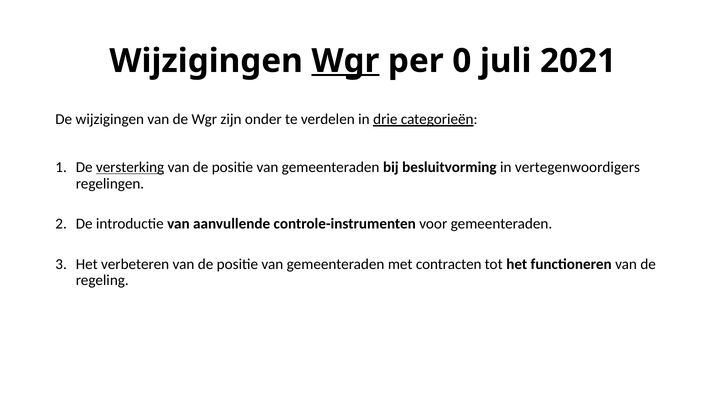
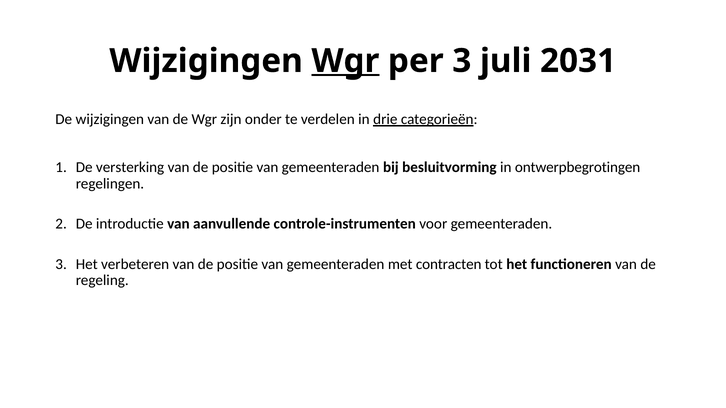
per 0: 0 -> 3 (462, 61)
2021: 2021 -> 2031 (578, 61)
versterking underline: present -> none (130, 167)
vertegenwoordigers: vertegenwoordigers -> ontwerpbegrotingen (578, 167)
